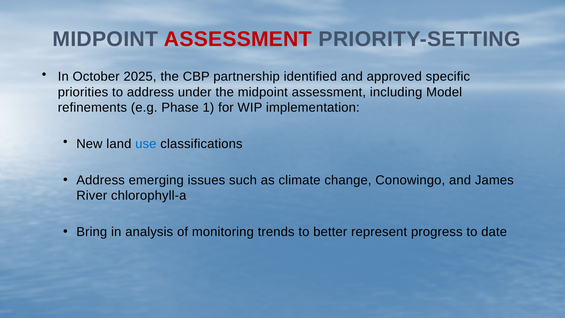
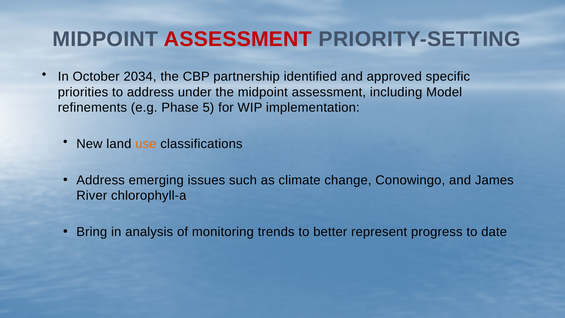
2025: 2025 -> 2034 (140, 76)
1: 1 -> 5 (208, 108)
use colour: blue -> orange (146, 144)
